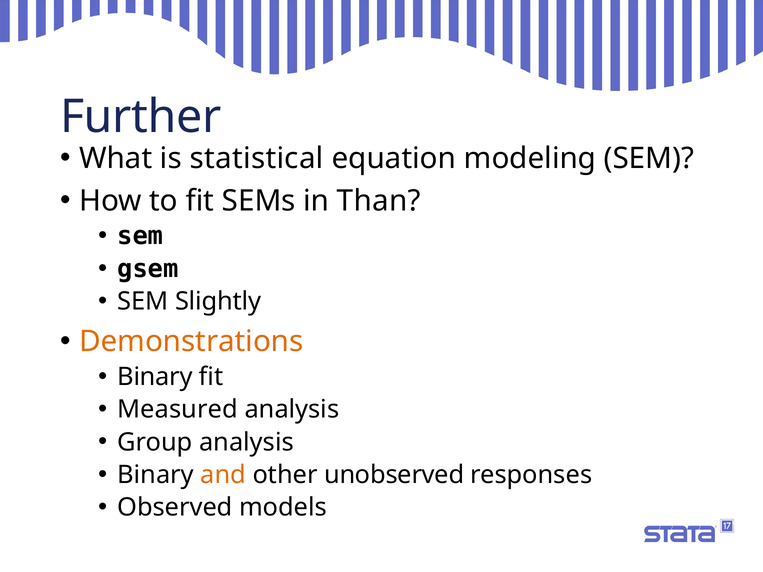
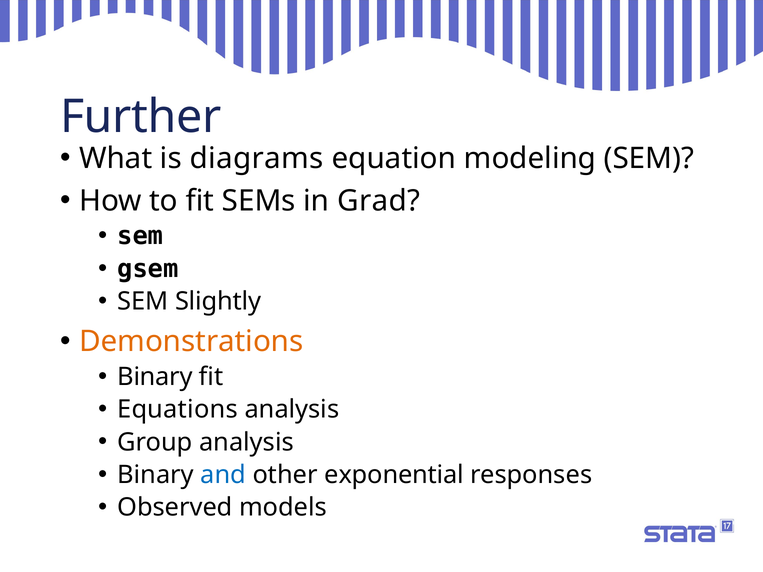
statistical: statistical -> diagrams (257, 158)
Than: Than -> Grad (379, 201)
Measured: Measured -> Equations (178, 410)
and colour: orange -> blue (223, 475)
unobserved: unobserved -> exponential (394, 475)
